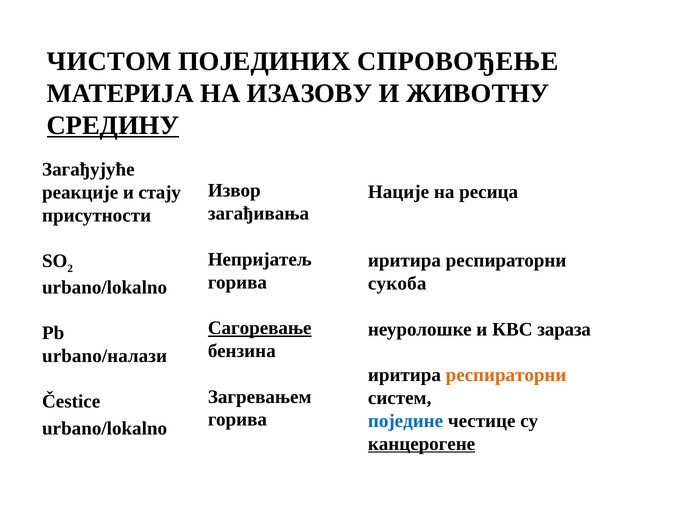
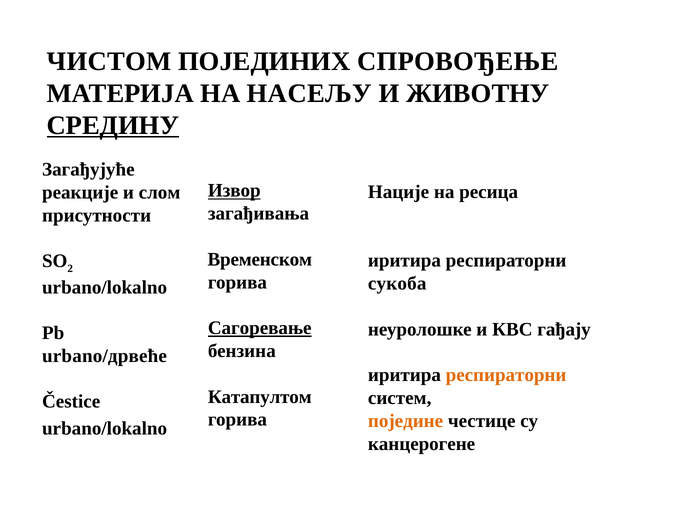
ИЗАЗОВУ: ИЗАЗОВУ -> НАСЕЉУ (309, 93)
Извор underline: none -> present (234, 191)
стају: стају -> слом (160, 192)
Непријатељ: Непријатељ -> Временском (260, 259)
зараза: зараза -> гађају (564, 329)
urbano/налази: urbano/налази -> urbano/дрвеће (105, 356)
Загревањем: Загревањем -> Катапултом (260, 396)
поједине colour: blue -> orange (406, 420)
канцерогене underline: present -> none (422, 443)
